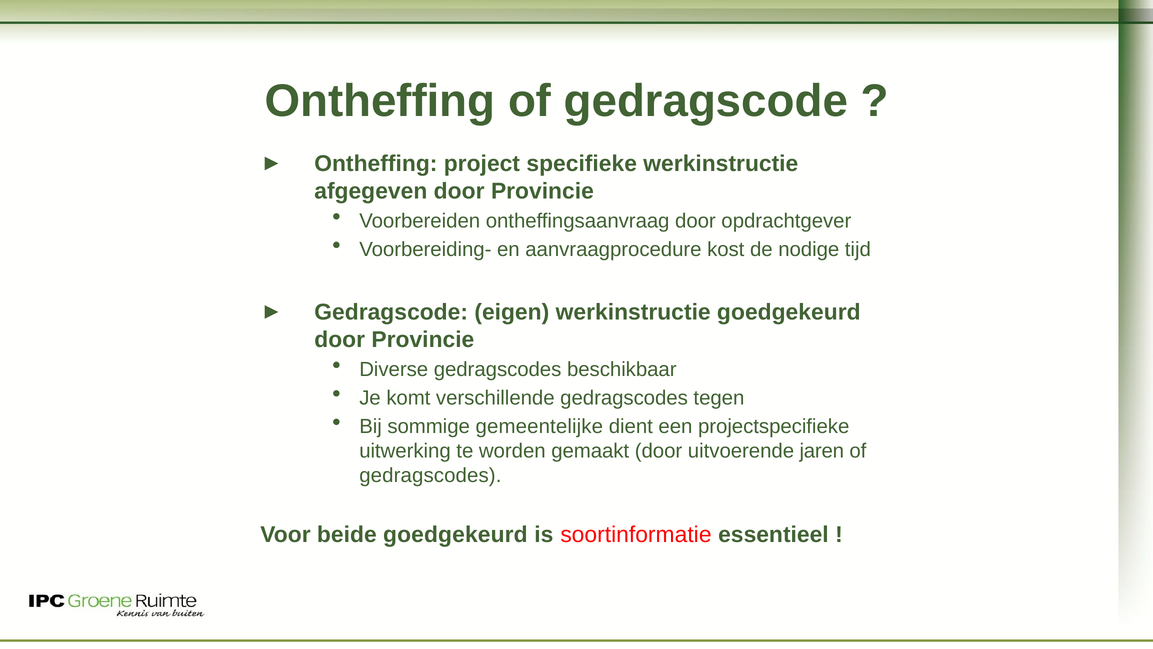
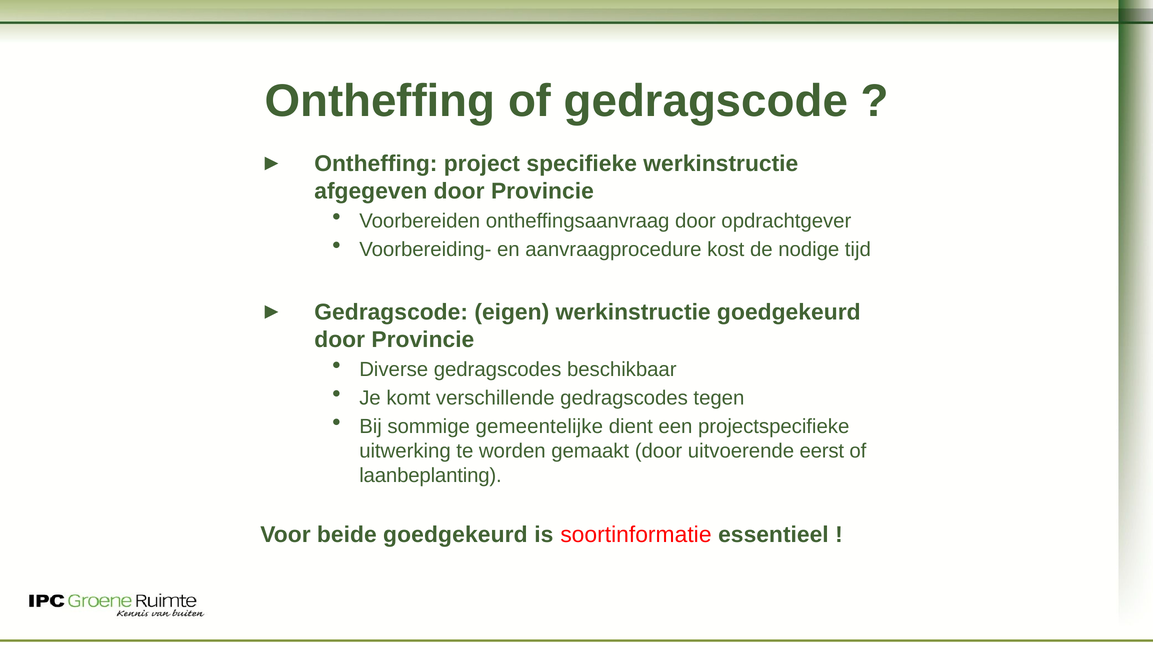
jaren: jaren -> eerst (822, 451)
gedragscodes: gedragscodes -> laanbeplanting (431, 475)
